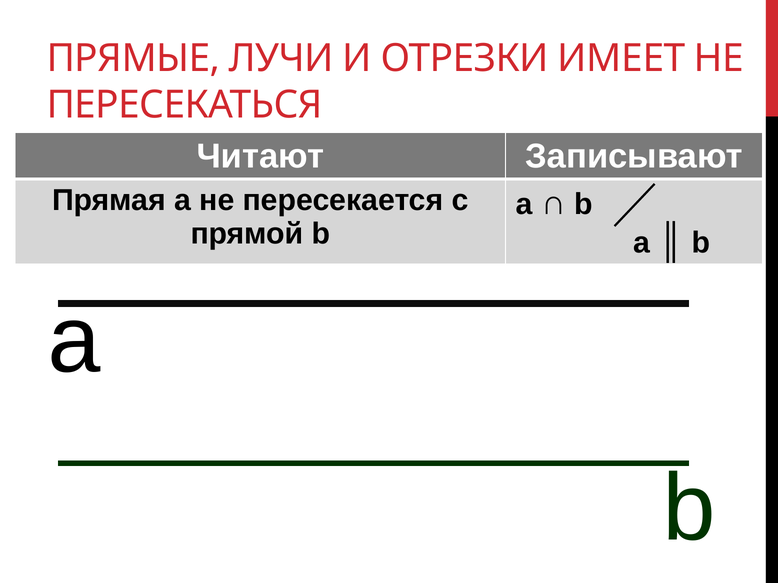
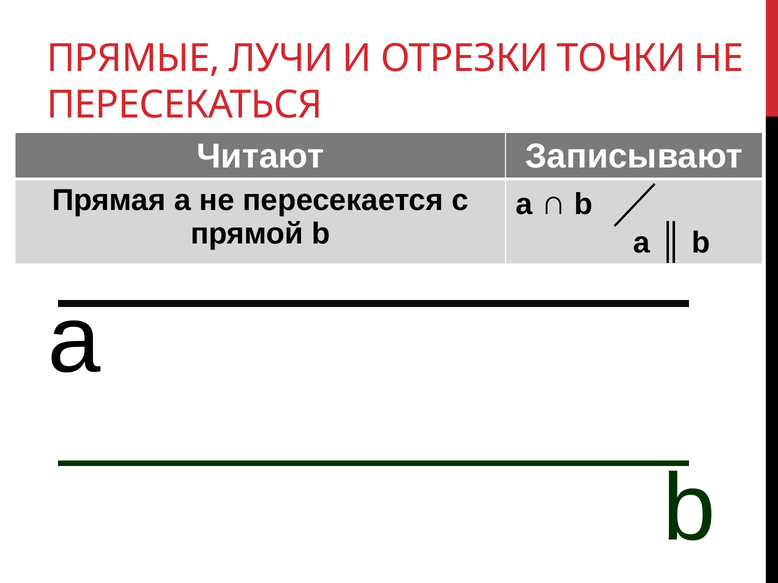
ИМЕЕТ: ИМЕЕТ -> ТОЧКИ (621, 58)
